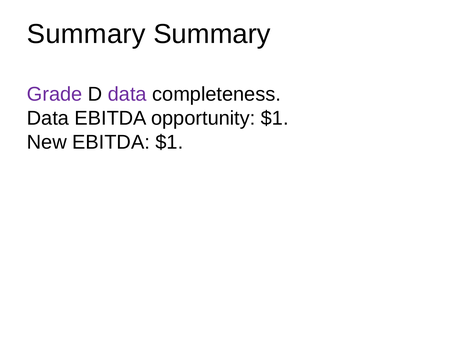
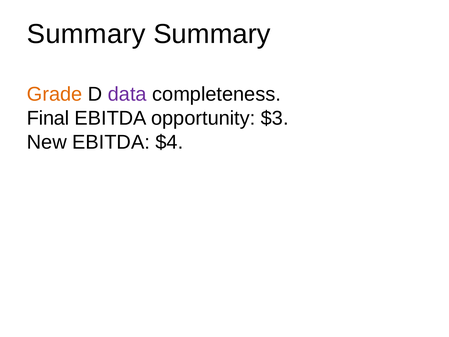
Grade colour: purple -> orange (55, 94)
Data: Data -> Final (48, 118)
opportunity $1: $1 -> $3 (275, 118)
EBITDA $1: $1 -> $4 (169, 142)
